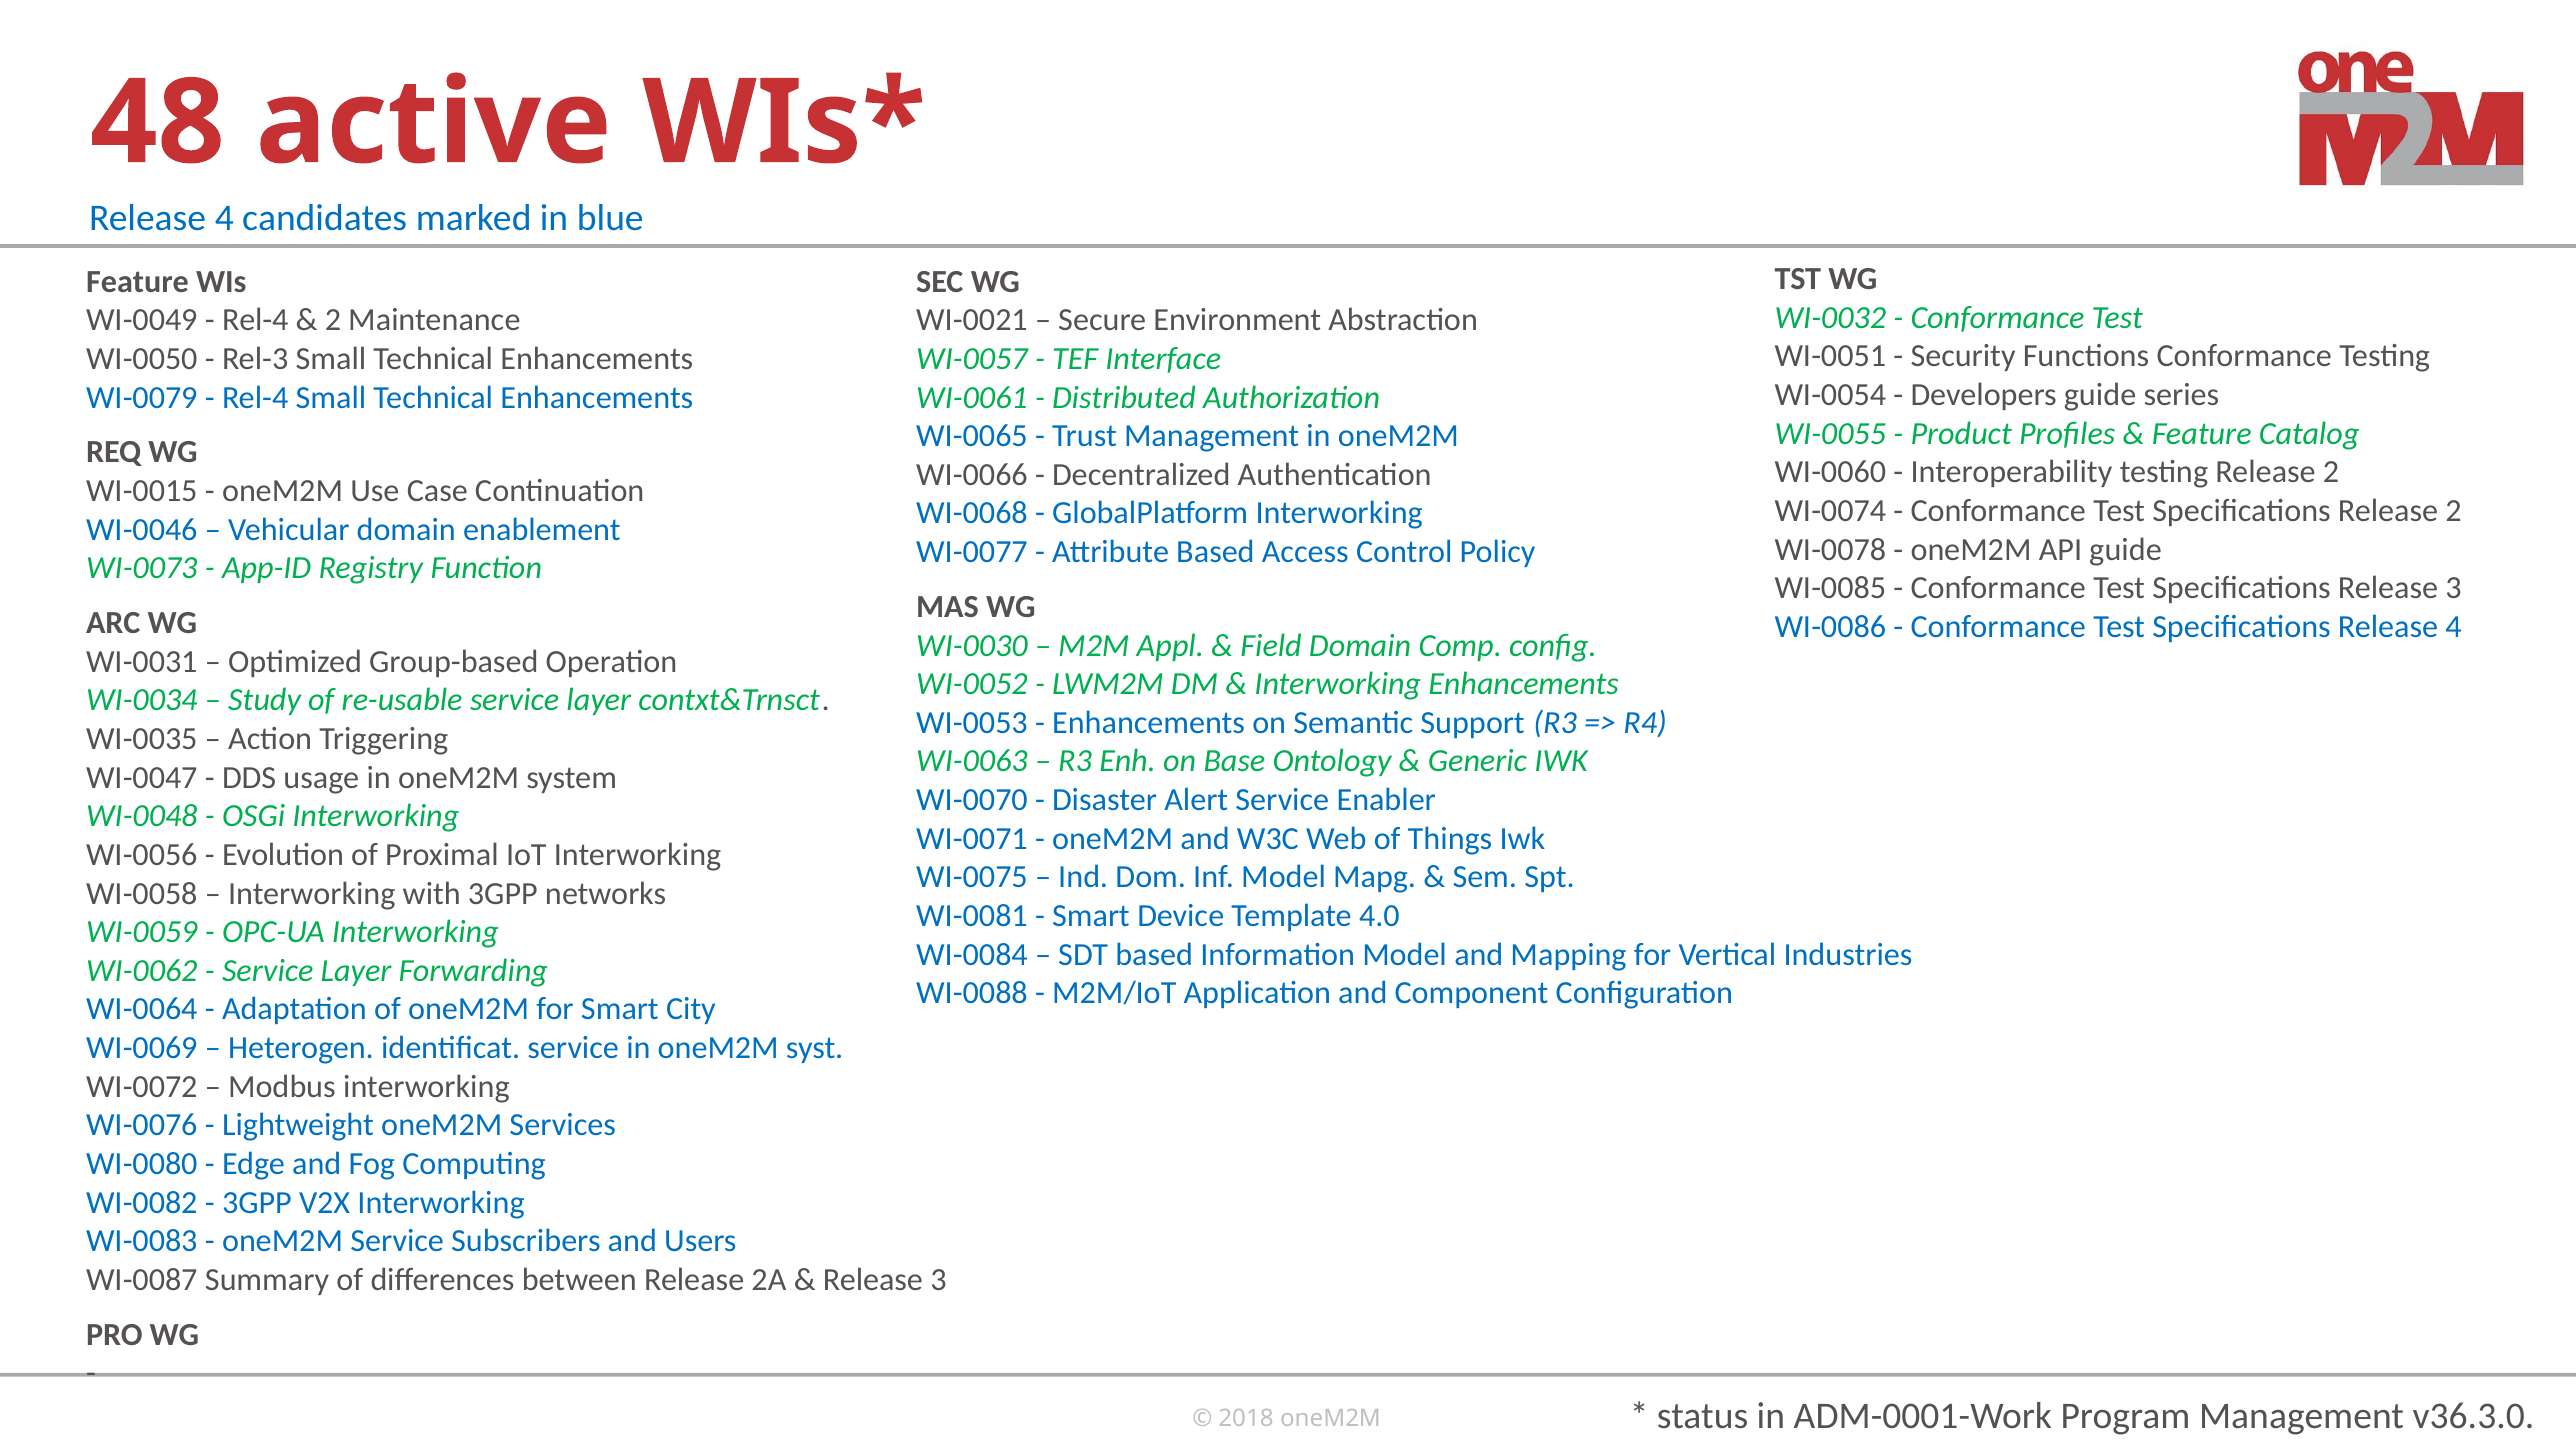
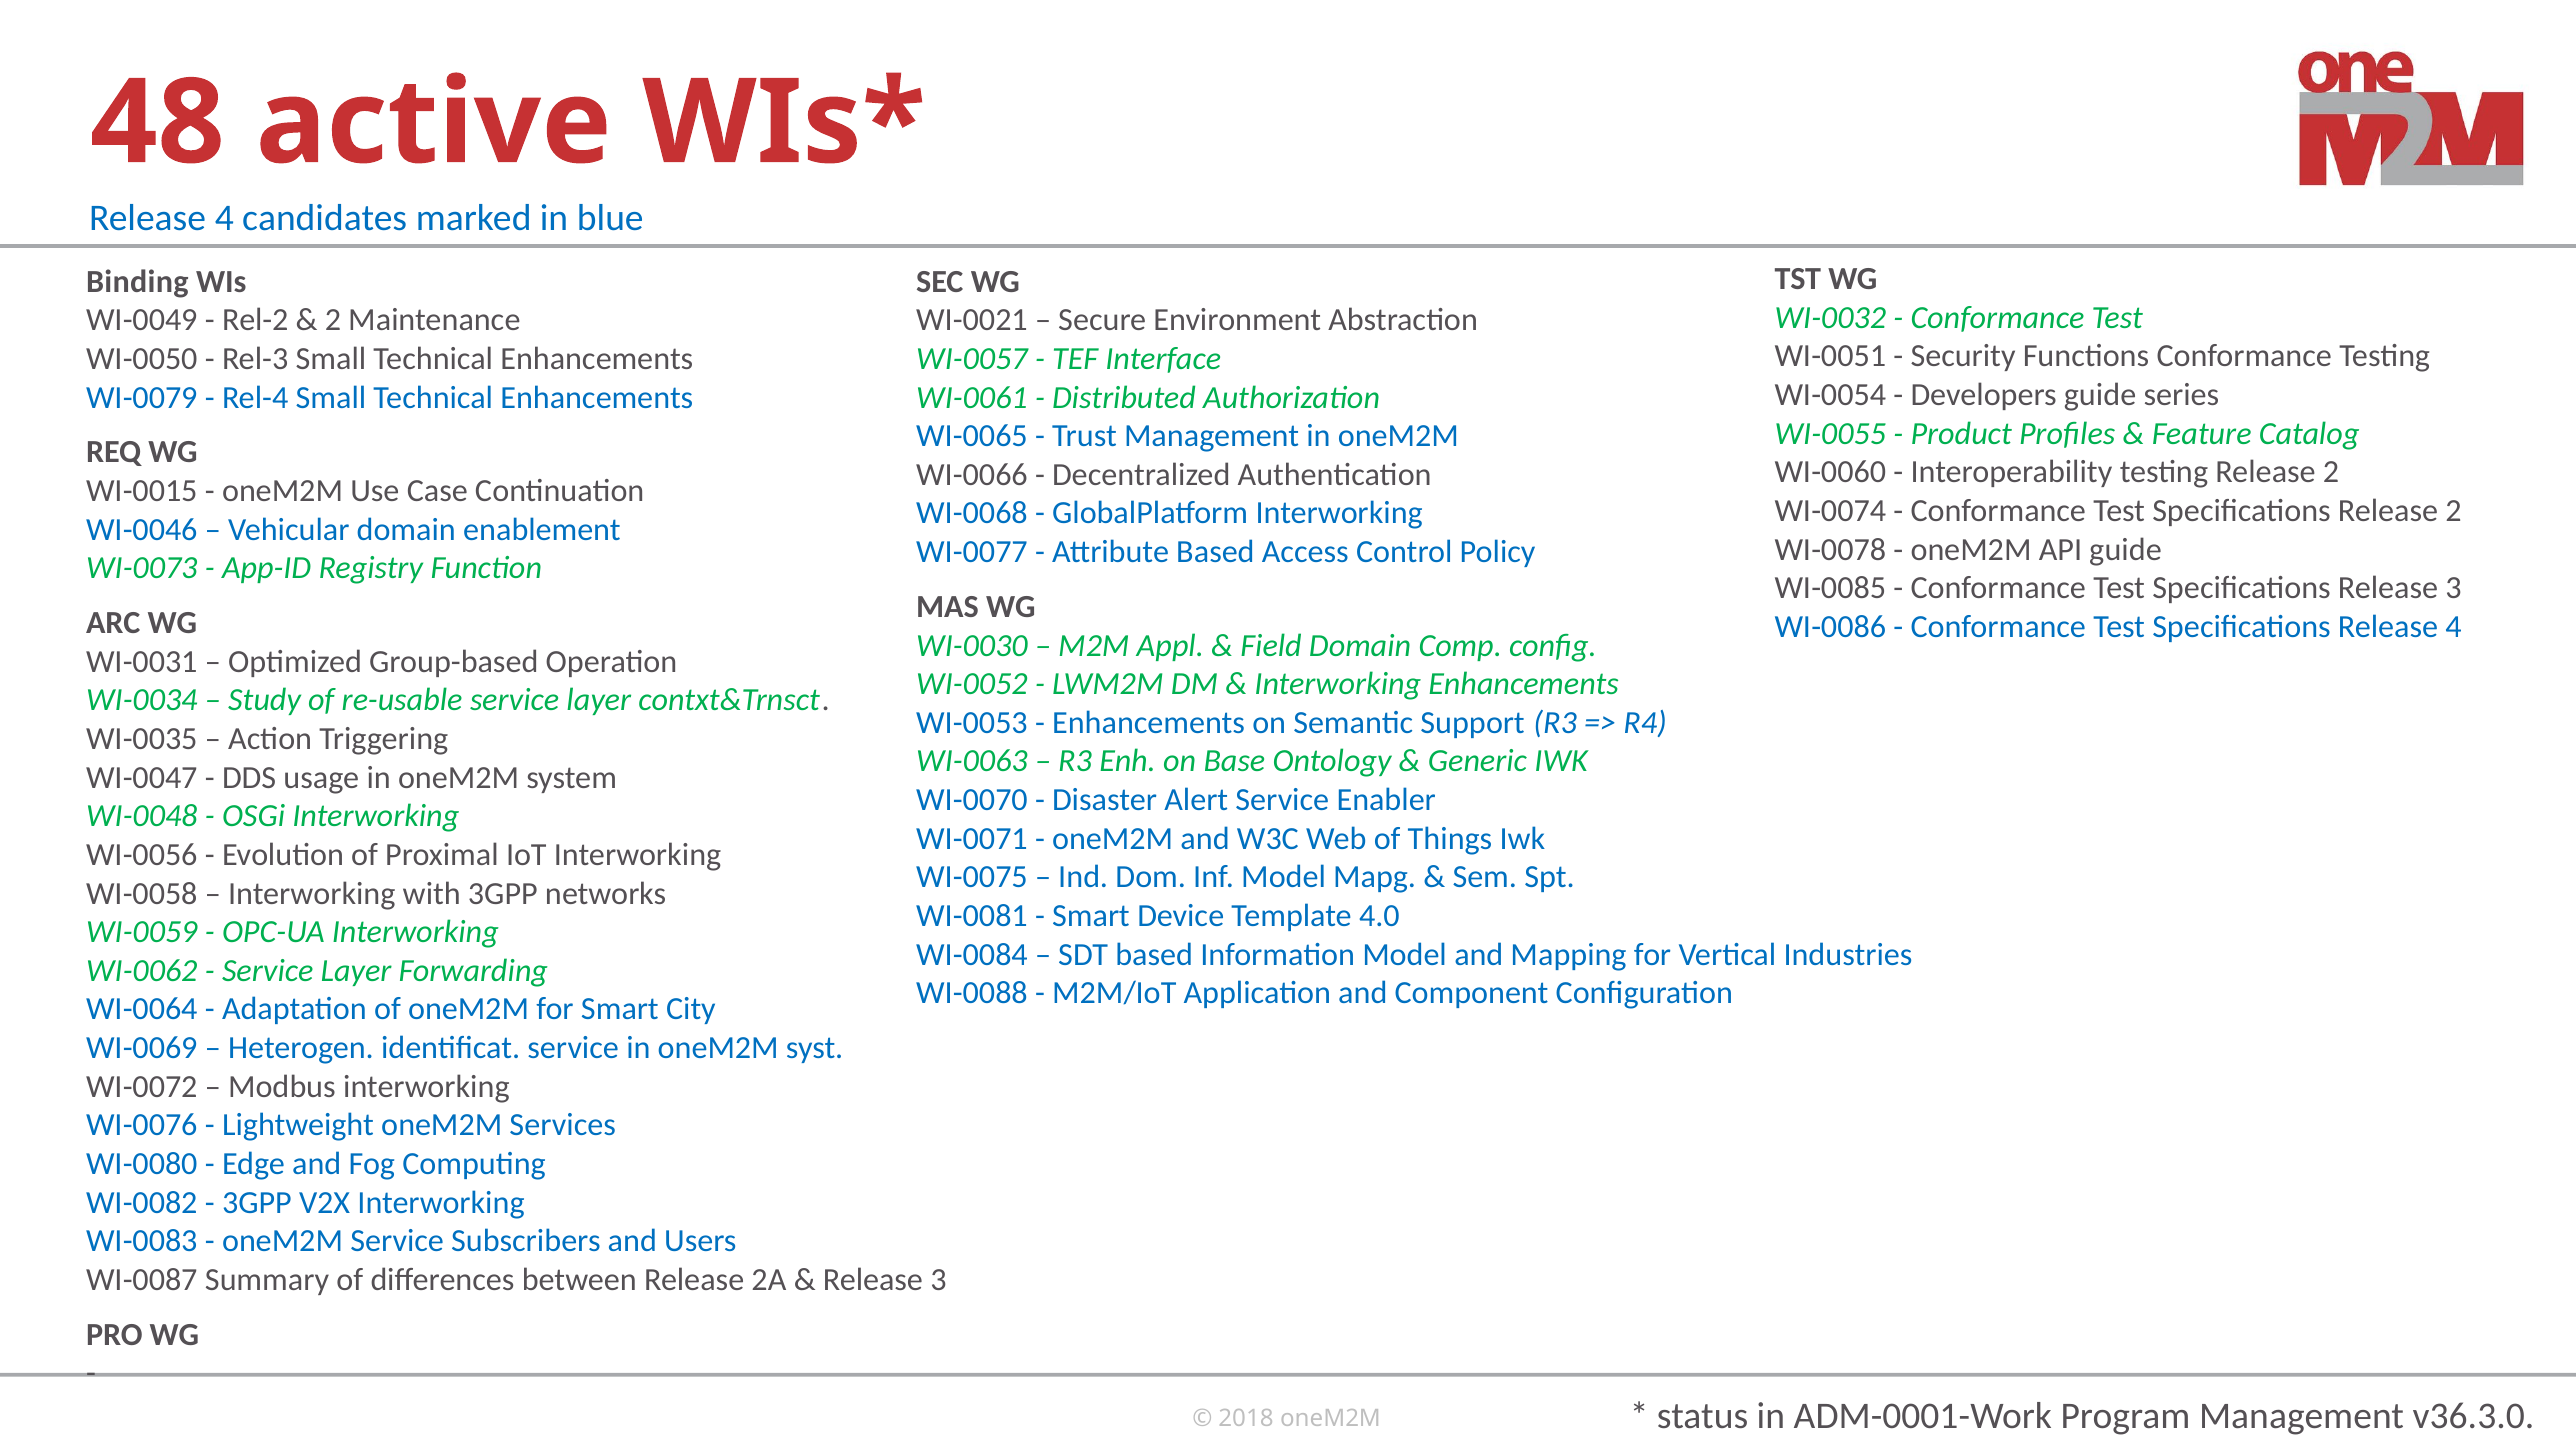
Feature: Feature -> Binding (137, 282)
Rel-4: Rel-4 -> Rel-2 (255, 320)
